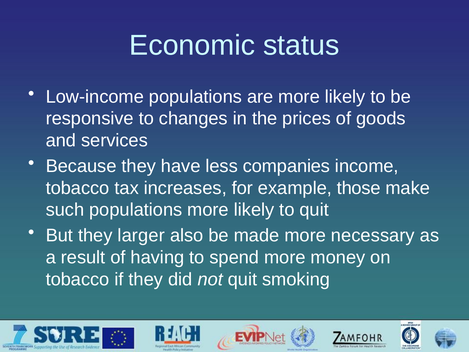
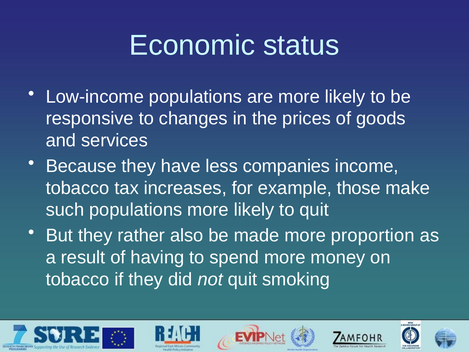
larger: larger -> rather (141, 235)
necessary: necessary -> proportion (373, 235)
